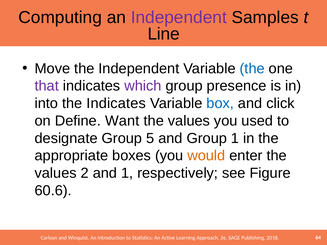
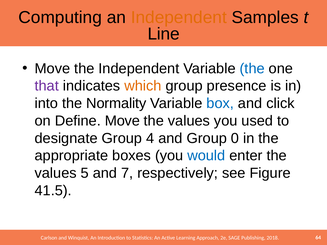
Independent colour: purple -> orange (179, 17)
which colour: purple -> orange (143, 86)
the Indicates: Indicates -> Normality (116, 103)
Define Want: Want -> Move (122, 121)
5: 5 -> 4 (150, 138)
Group 1: 1 -> 0 (235, 138)
would colour: orange -> blue (206, 156)
2: 2 -> 5 (85, 173)
and 1: 1 -> 7 (127, 173)
60.6: 60.6 -> 41.5 (53, 191)
